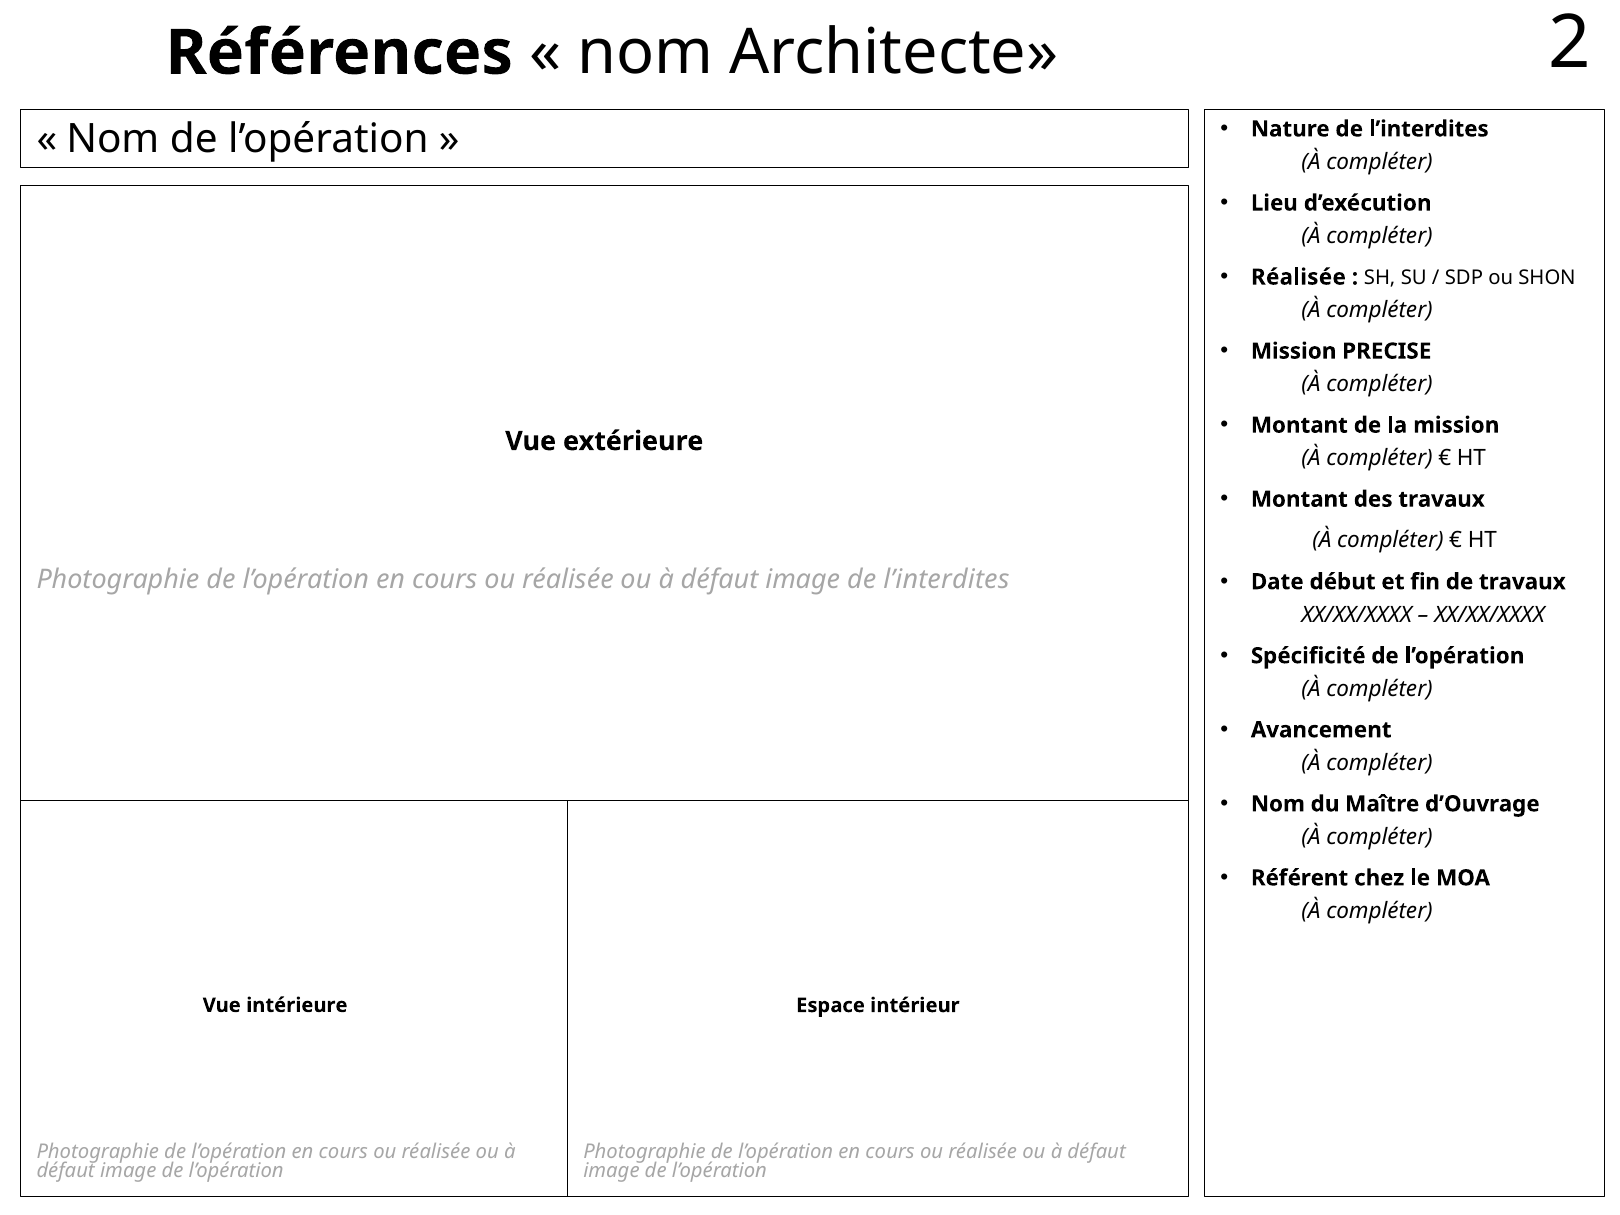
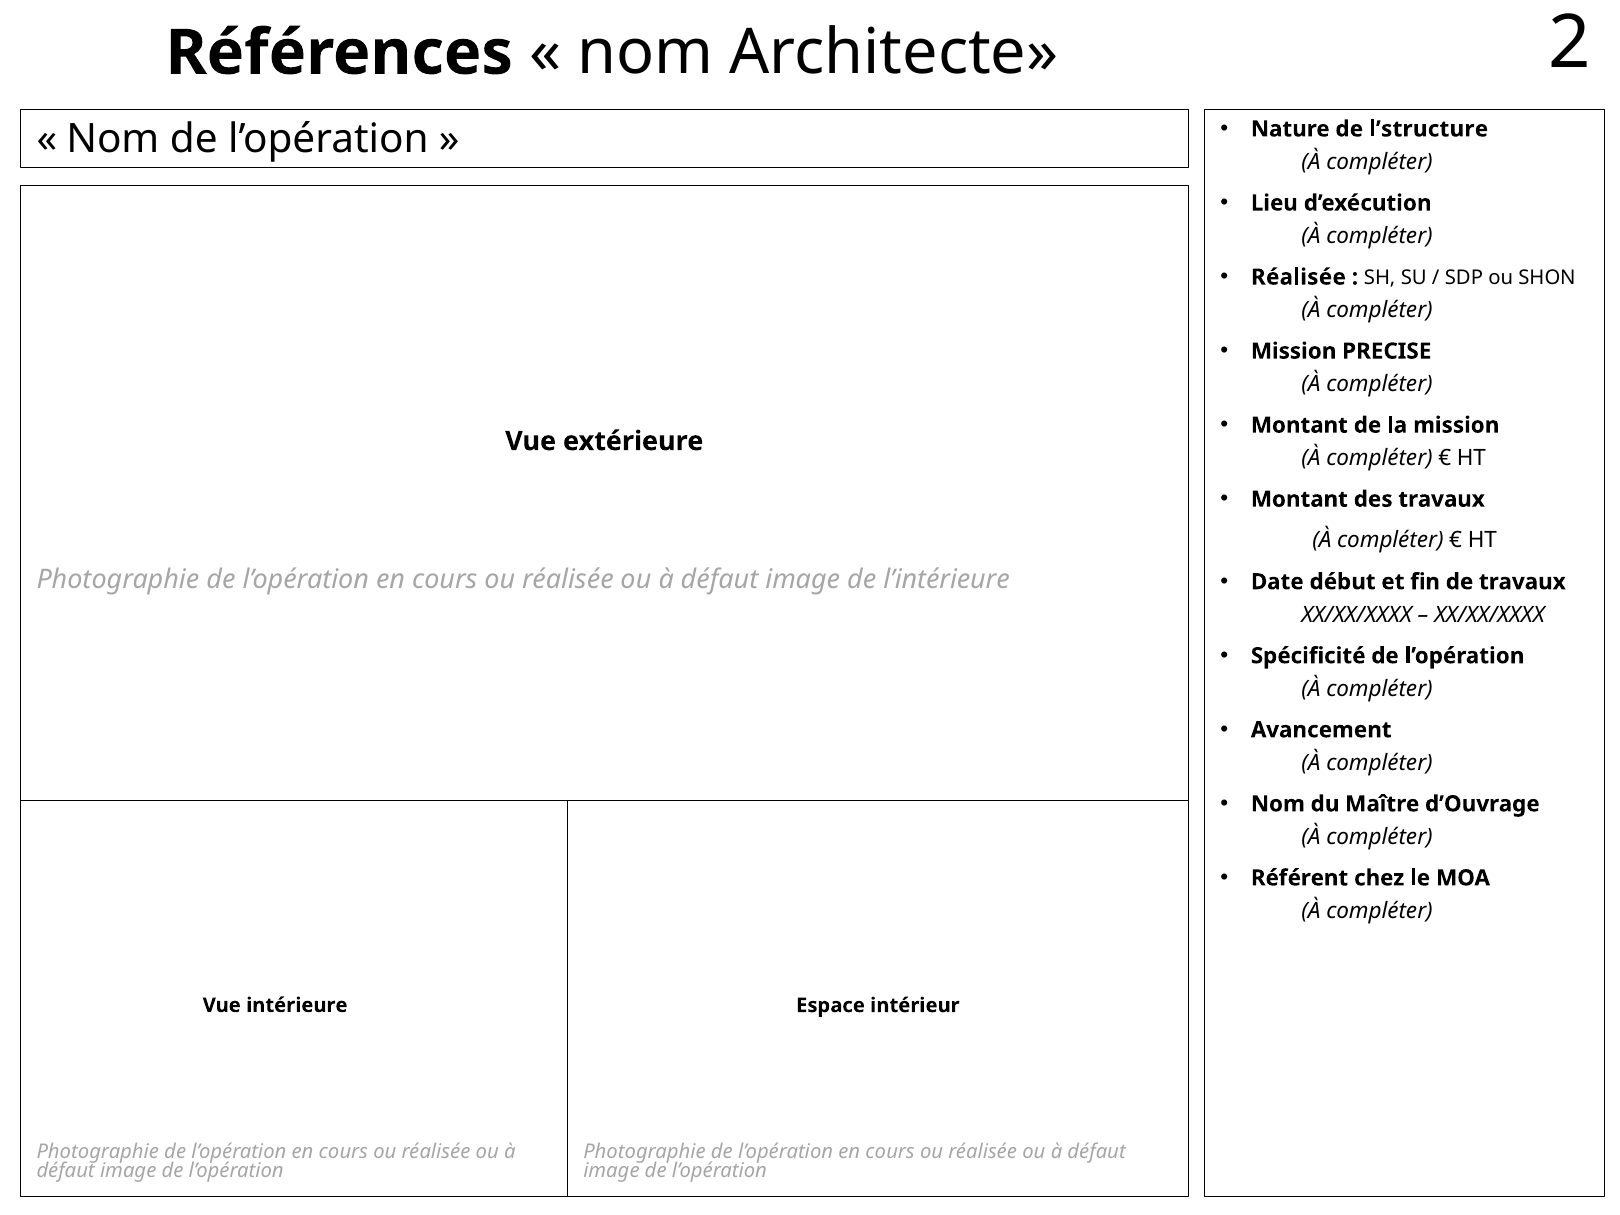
Nature de l’interdites: l’interdites -> l’structure (1429, 129)
image de l’interdites: l’interdites -> l’intérieure (947, 579)
